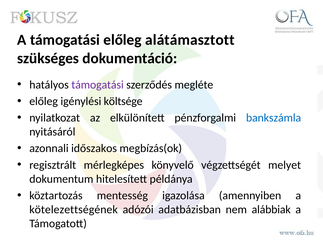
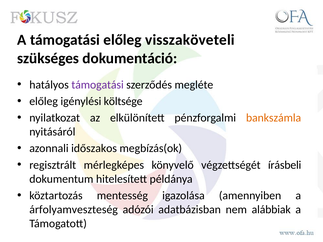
alátámasztott: alátámasztott -> visszaköveteli (190, 40)
bankszámla colour: blue -> orange (274, 118)
melyet: melyet -> írásbeli (285, 165)
kötelezettségének: kötelezettségének -> árfolyamveszteség (74, 210)
